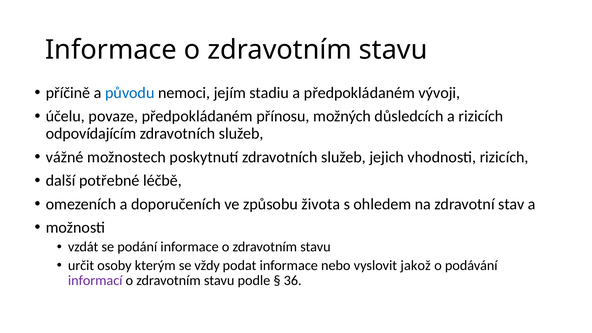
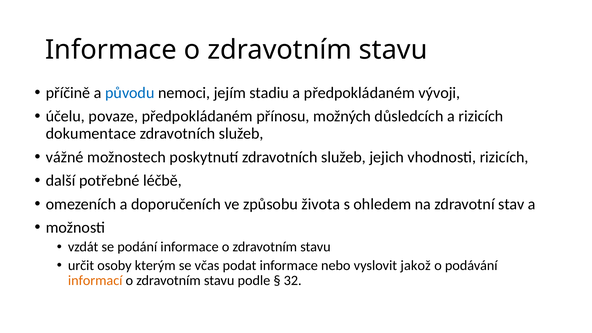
odpovídajícím: odpovídajícím -> dokumentace (91, 134)
vždy: vždy -> včas (207, 265)
informací colour: purple -> orange (95, 281)
36: 36 -> 32 (293, 281)
